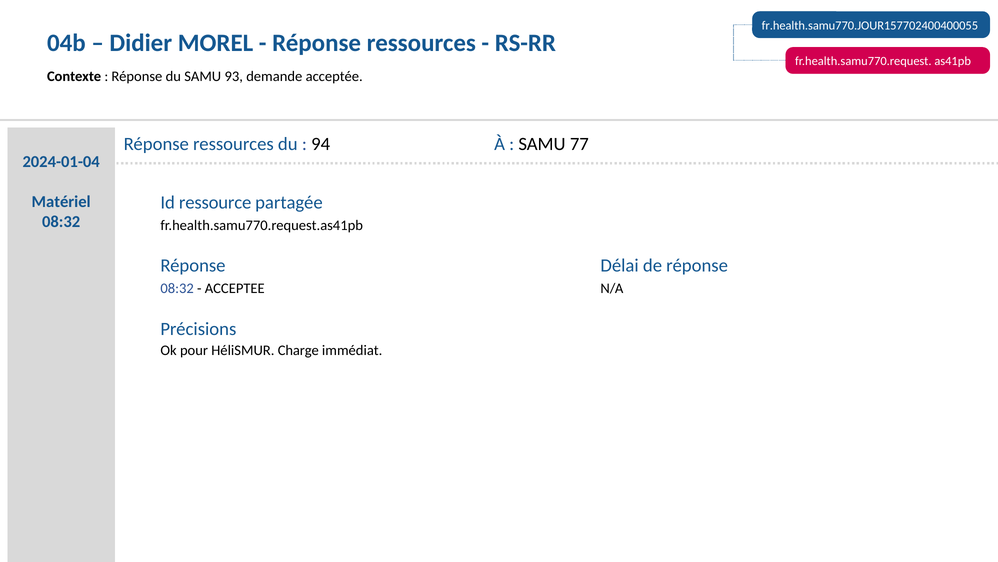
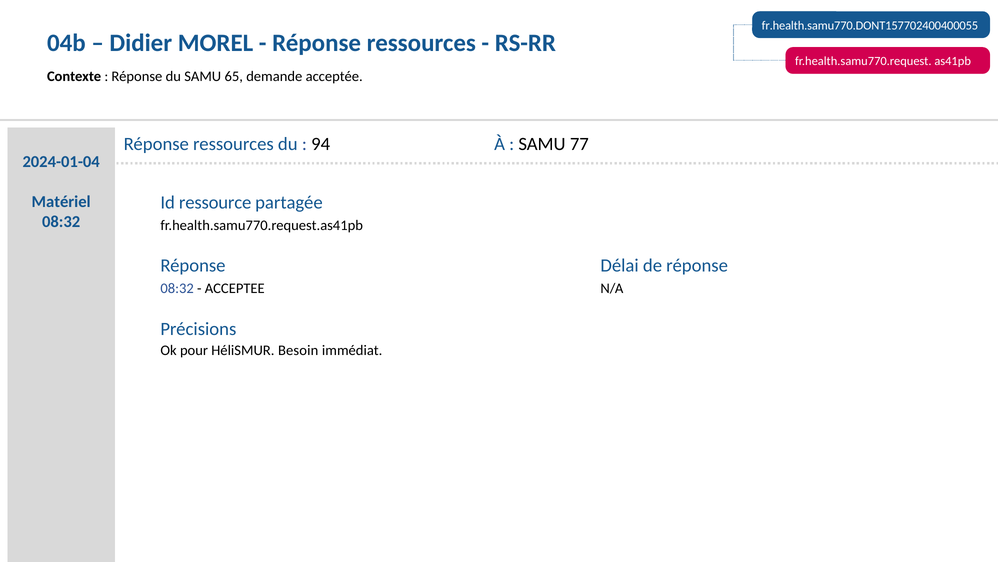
fr.health.samu770.JOUR157702400400055: fr.health.samu770.JOUR157702400400055 -> fr.health.samu770.DONT157702400400055 (870, 26)
93: 93 -> 65 (234, 76)
Charge: Charge -> Besoin (298, 350)
